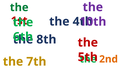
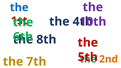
the colour: green -> blue (19, 7)
